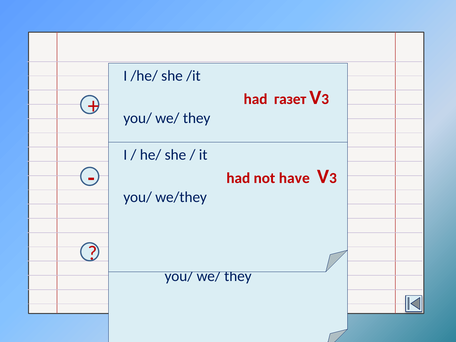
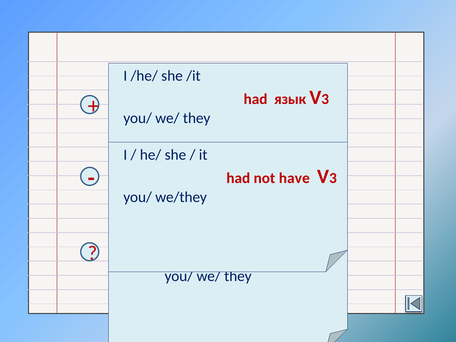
газет: газет -> язык (290, 99)
